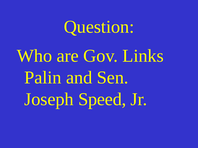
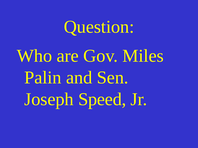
Links: Links -> Miles (143, 56)
